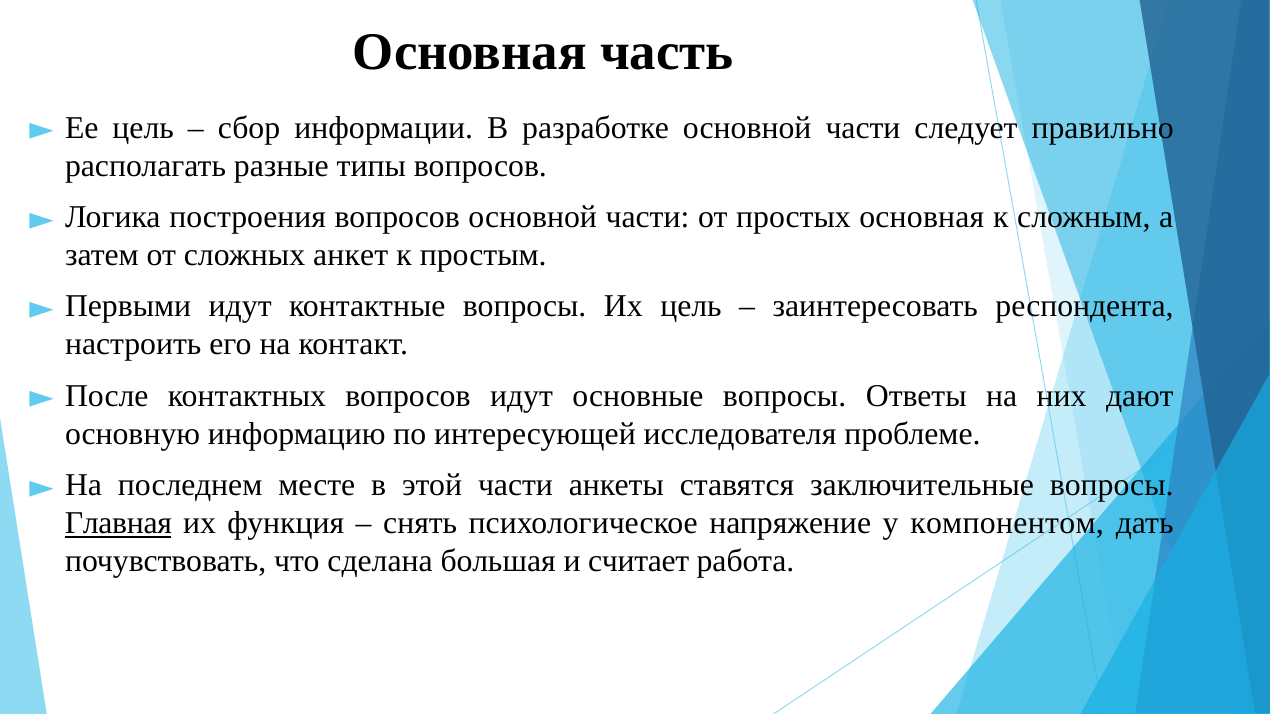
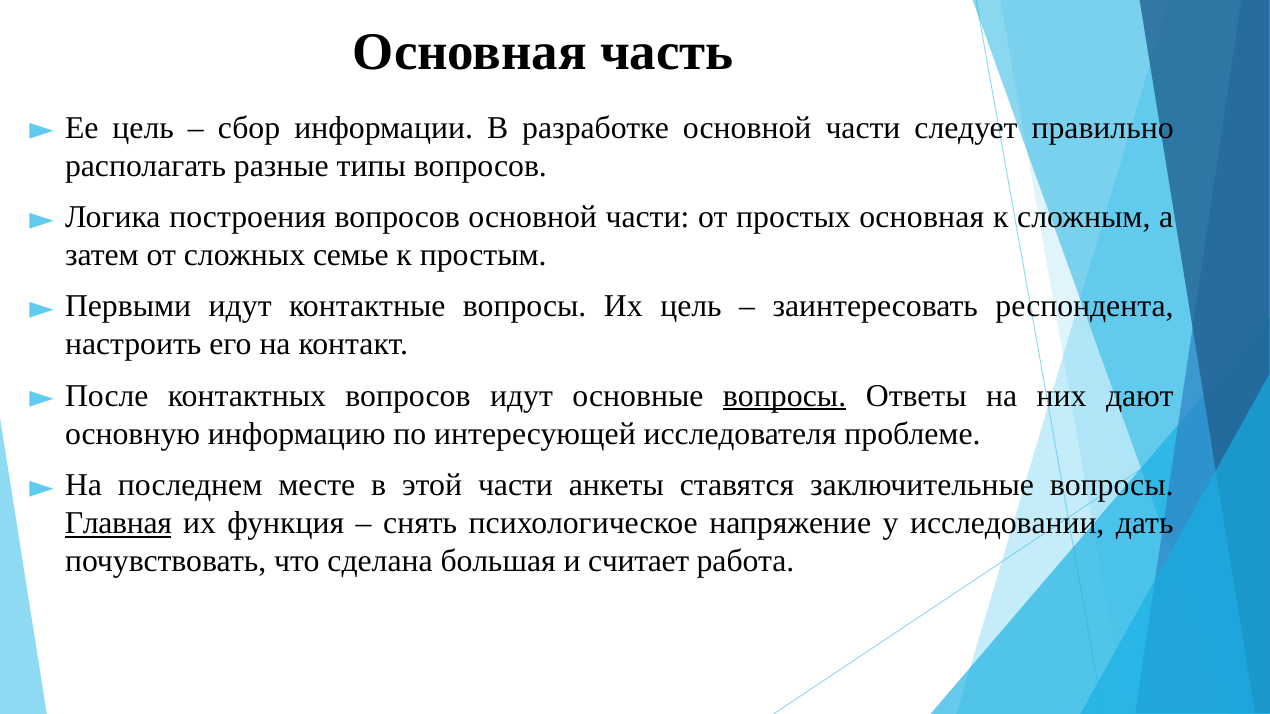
анкет: анкет -> семье (351, 255)
вопросы underline: none -> present (785, 396)
компонентом: компонентом -> исследовании (1007, 523)
